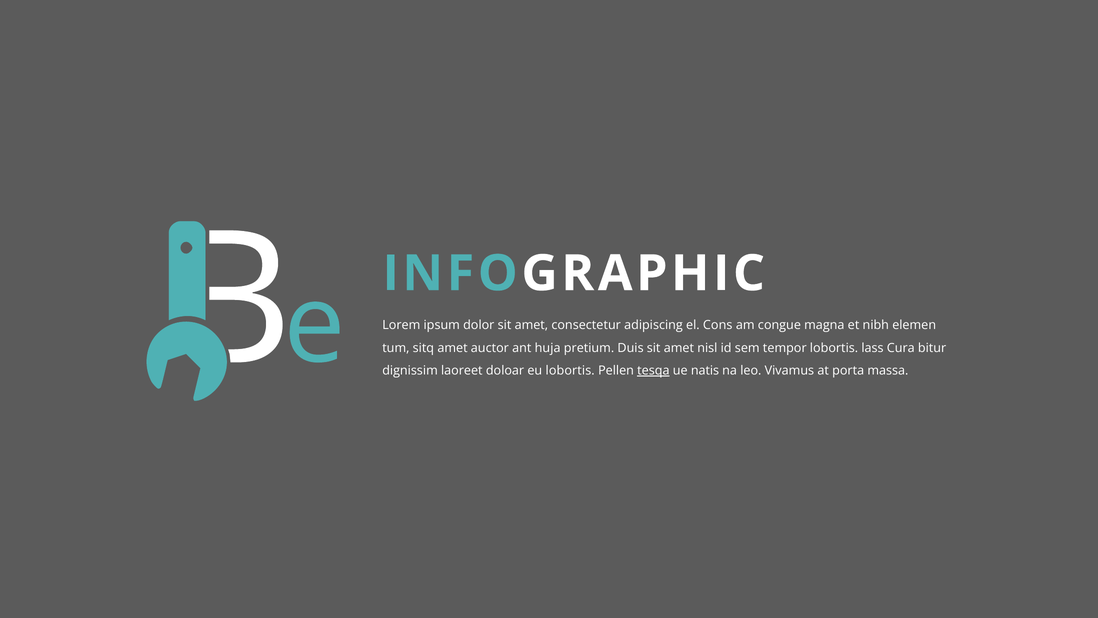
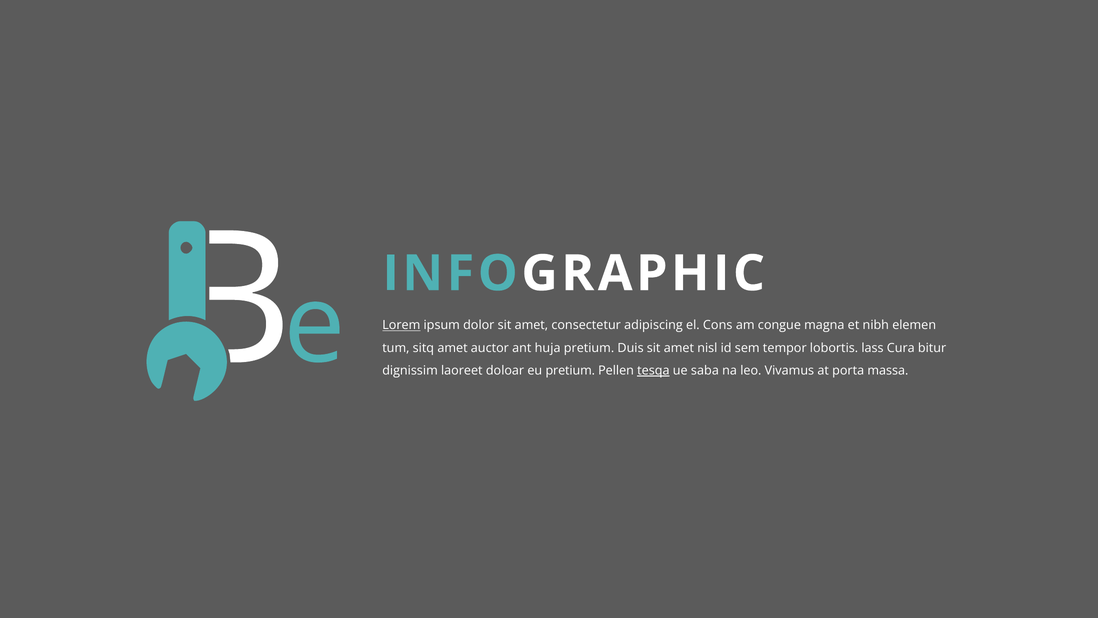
Lorem underline: none -> present (401, 325)
eu lobortis: lobortis -> pretium (570, 370)
natis: natis -> saba (705, 370)
